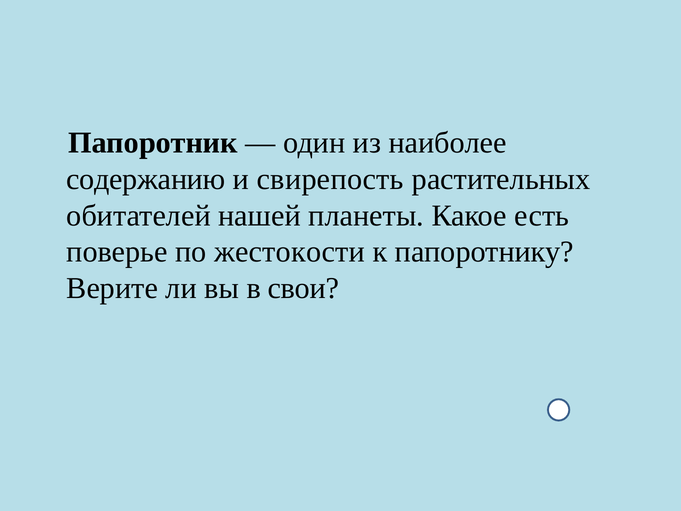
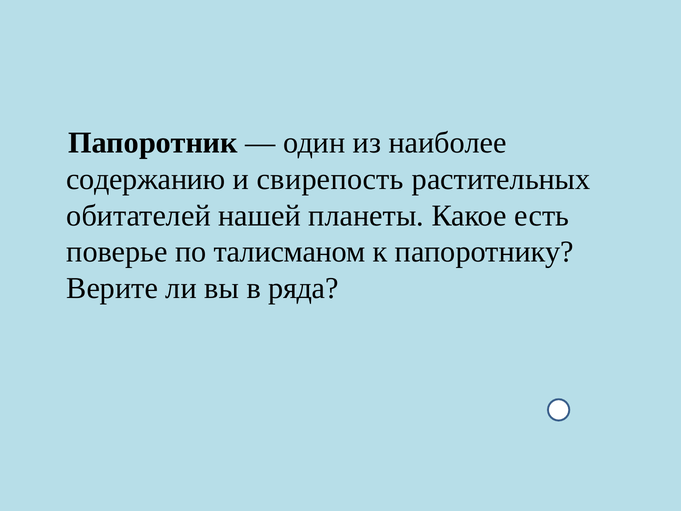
жестокости: жестокости -> талисманом (290, 252)
свои: свои -> ряда (303, 288)
